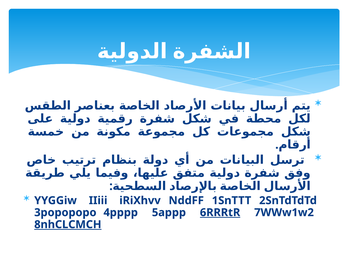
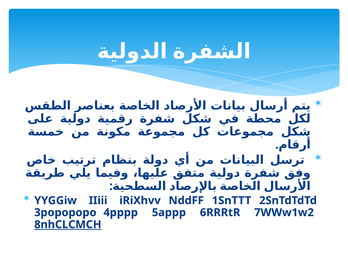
6RRRtR underline: present -> none (220, 213)
